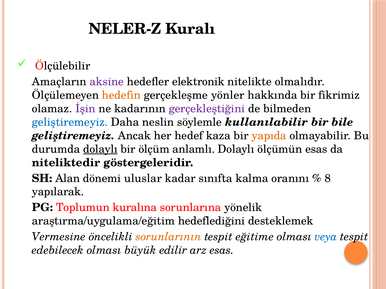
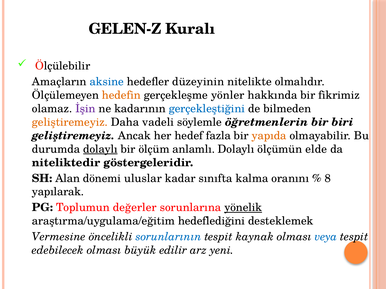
NELER-Z: NELER-Z -> GELEN-Z (125, 29)
aksine colour: purple -> blue (107, 82)
elektronik: elektronik -> düzeyinin (198, 82)
gerçekleştiğini colour: purple -> blue (207, 109)
geliştiremeyiz colour: blue -> orange (70, 122)
neslin: neslin -> vadeli (158, 122)
kullanılabilir: kullanılabilir -> öğretmenlerin (267, 122)
bile: bile -> biri (342, 122)
kaza: kaza -> fazla (218, 136)
ölçümün esas: esas -> elde (316, 149)
kuralına: kuralına -> değerler (135, 208)
yönelik underline: none -> present (243, 208)
sorunlarının colour: orange -> blue (169, 237)
eğitime: eğitime -> kaynak (255, 237)
arz esas: esas -> yeni (222, 251)
